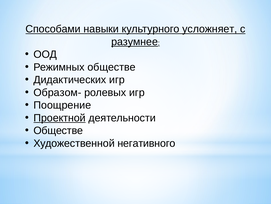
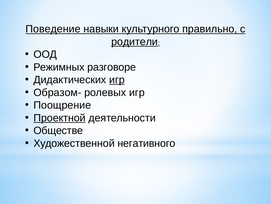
Способами: Способами -> Поведение (53, 29)
усложняет: усложняет -> правильно (210, 29)
разумнее: разумнее -> родители (135, 42)
Режимных обществе: обществе -> разговоре (112, 67)
игр underline: none -> present (117, 80)
